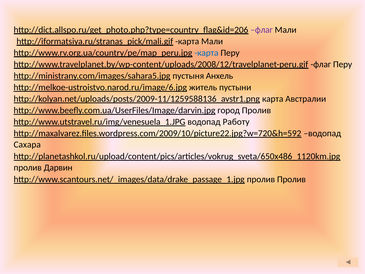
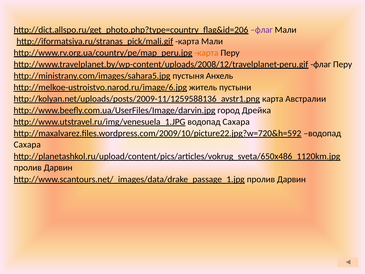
карта colour: blue -> orange (206, 53)
город Пролив: Пролив -> Дрейка (256, 110)
http://www.utstravel.ru/img/venesuela_1.JPG водопад Работу: Работу -> Сахара (236, 122)
http://www.scantours.net/_images/data/drake_passage_1.jpg пролив Пролив: Пролив -> Дарвин (291, 179)
